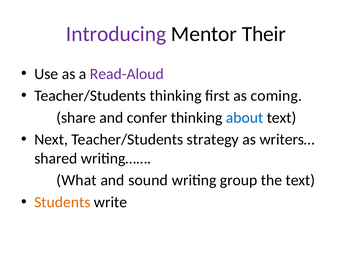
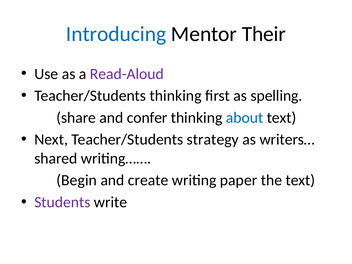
Introducing colour: purple -> blue (116, 34)
coming: coming -> spelling (276, 96)
What: What -> Begin (77, 180)
sound: sound -> create (148, 180)
group: group -> paper (239, 180)
Students colour: orange -> purple (62, 202)
